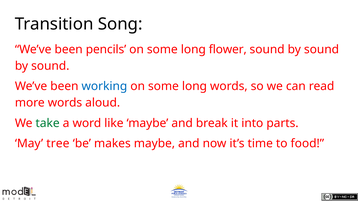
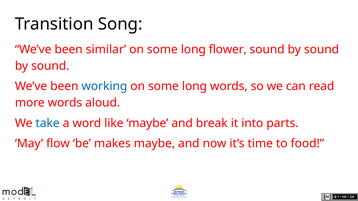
pencils: pencils -> similar (106, 50)
take colour: green -> blue (48, 123)
tree: tree -> flow (58, 144)
